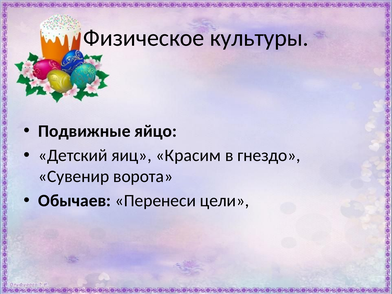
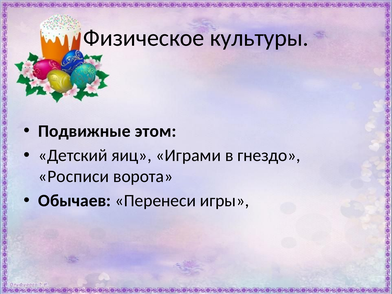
яйцо: яйцо -> этом (156, 131)
Красим: Красим -> Играми (188, 155)
Сувенир: Сувенир -> Росписи (74, 176)
цели: цели -> игры (225, 201)
